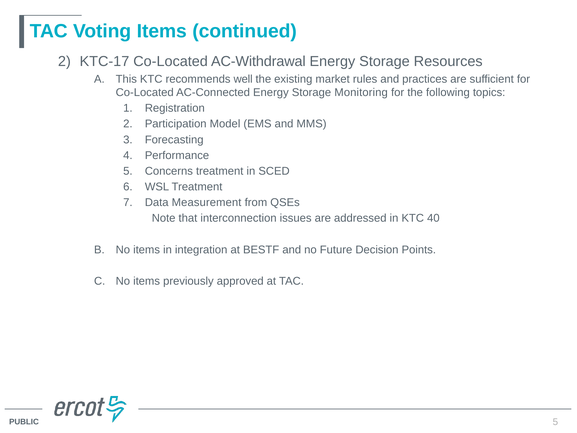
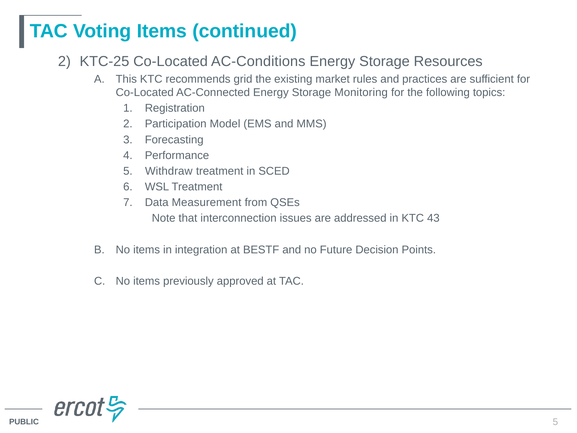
KTC-17: KTC-17 -> KTC-25 (104, 62)
AC-Withdrawal: AC-Withdrawal -> AC-Conditions (258, 62)
well: well -> grid (243, 79)
Concerns: Concerns -> Withdraw (169, 171)
40: 40 -> 43 (433, 218)
